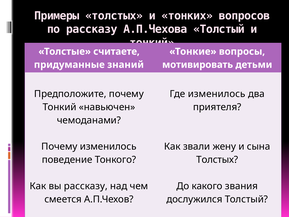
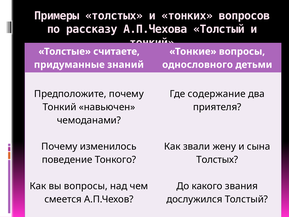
мотивировать: мотивировать -> однословного (198, 65)
Где изменилось: изменилось -> содержание (217, 94)
вы рассказу: рассказу -> вопросы (86, 186)
